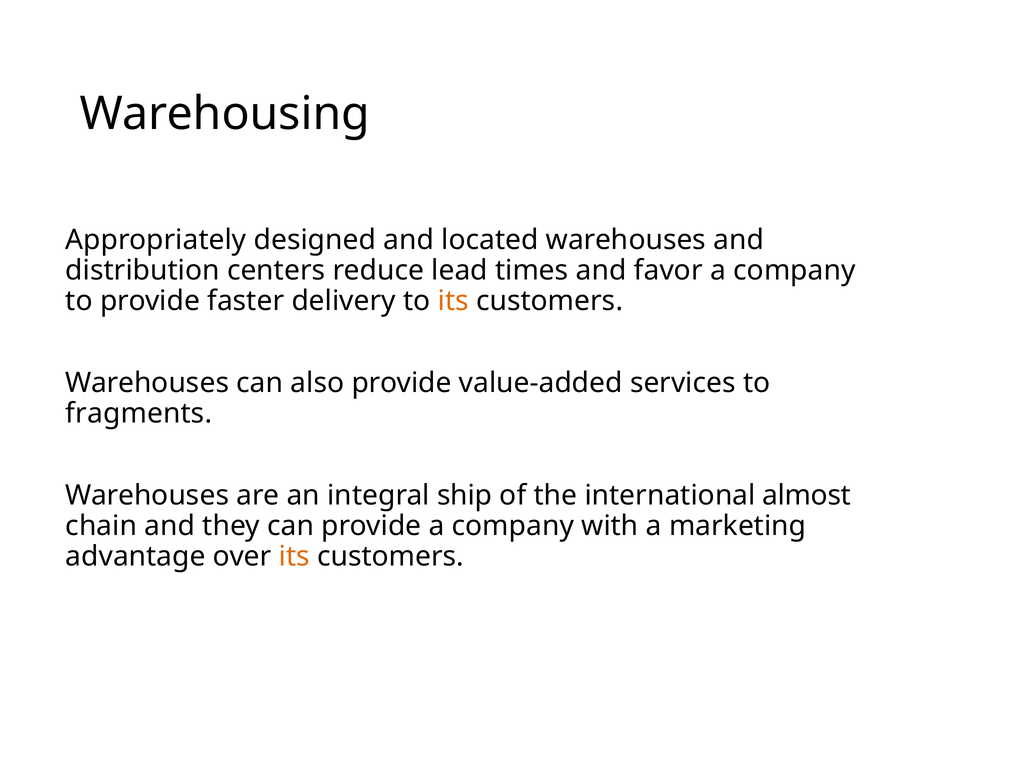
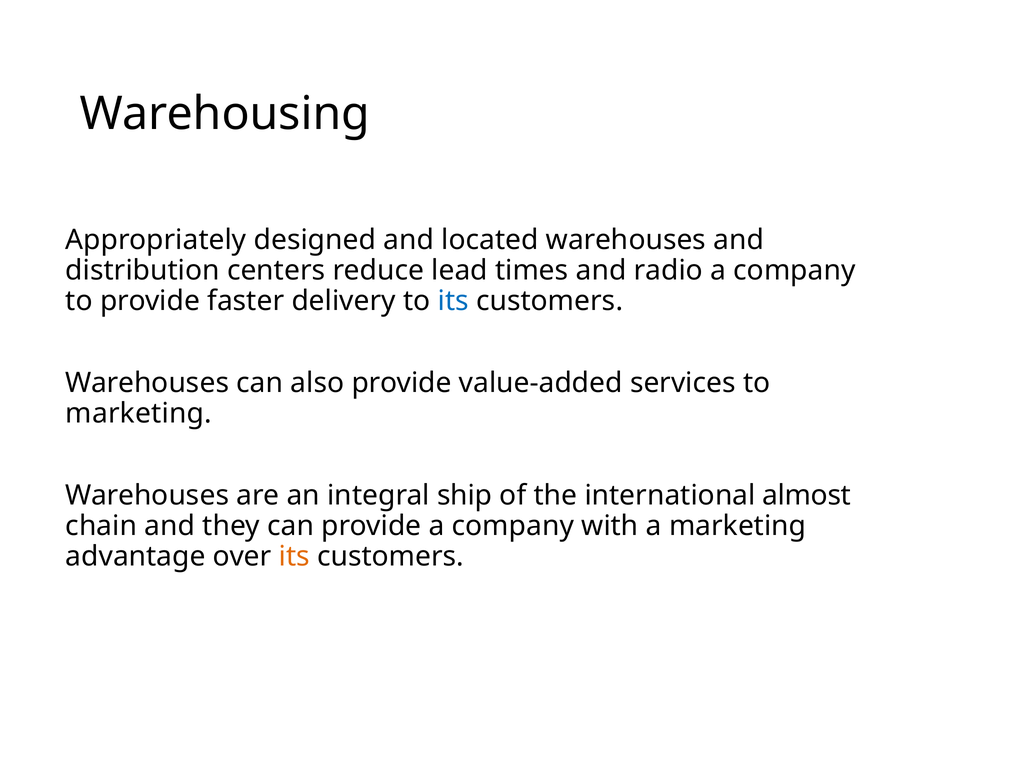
favor: favor -> radio (668, 270)
its colour: orange -> blue (453, 301)
fragments: fragments -> marketing (139, 413)
